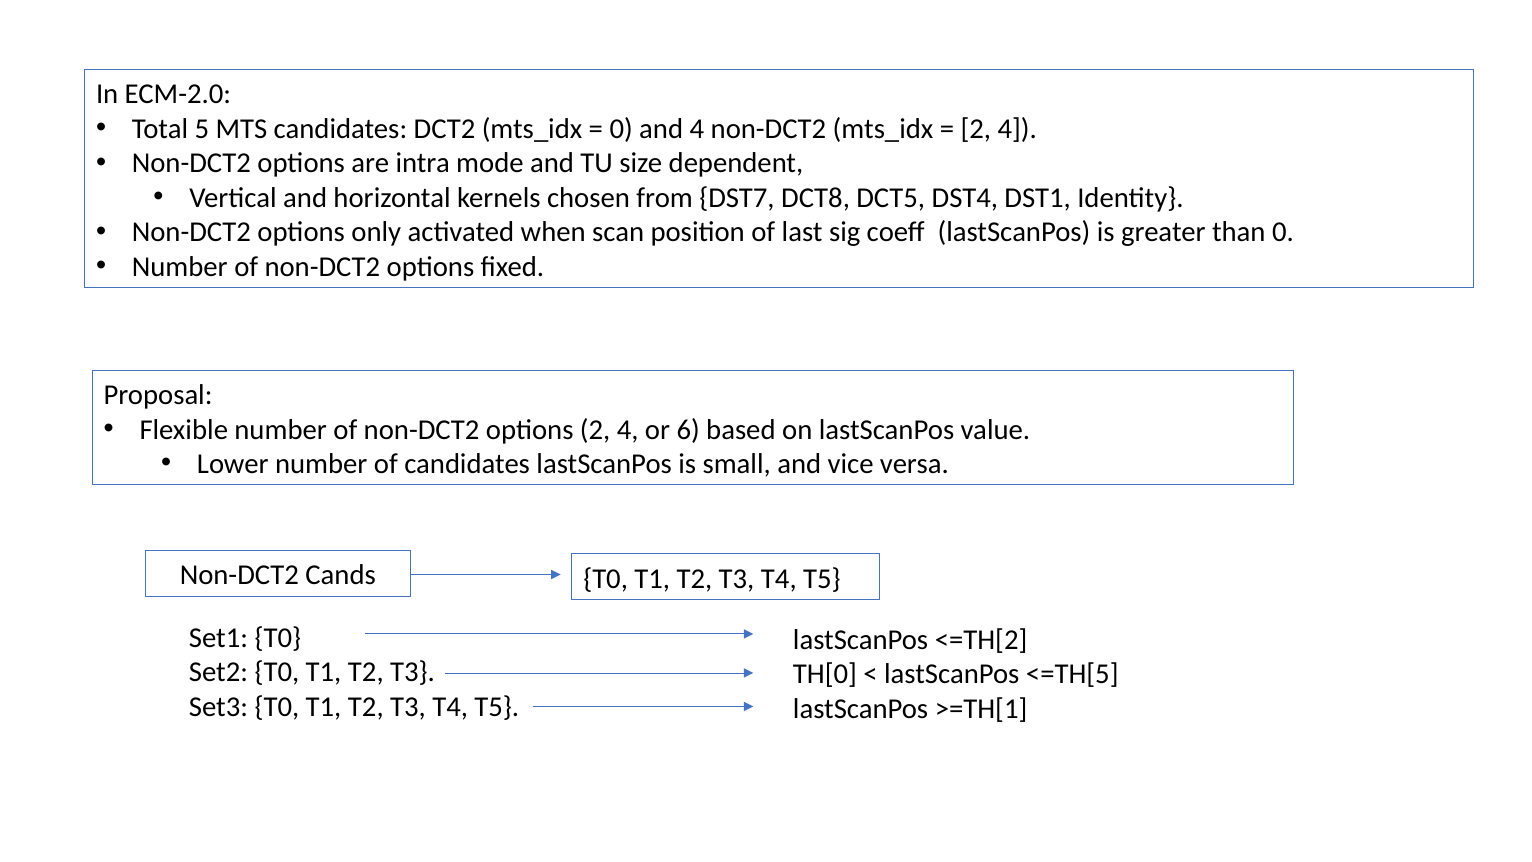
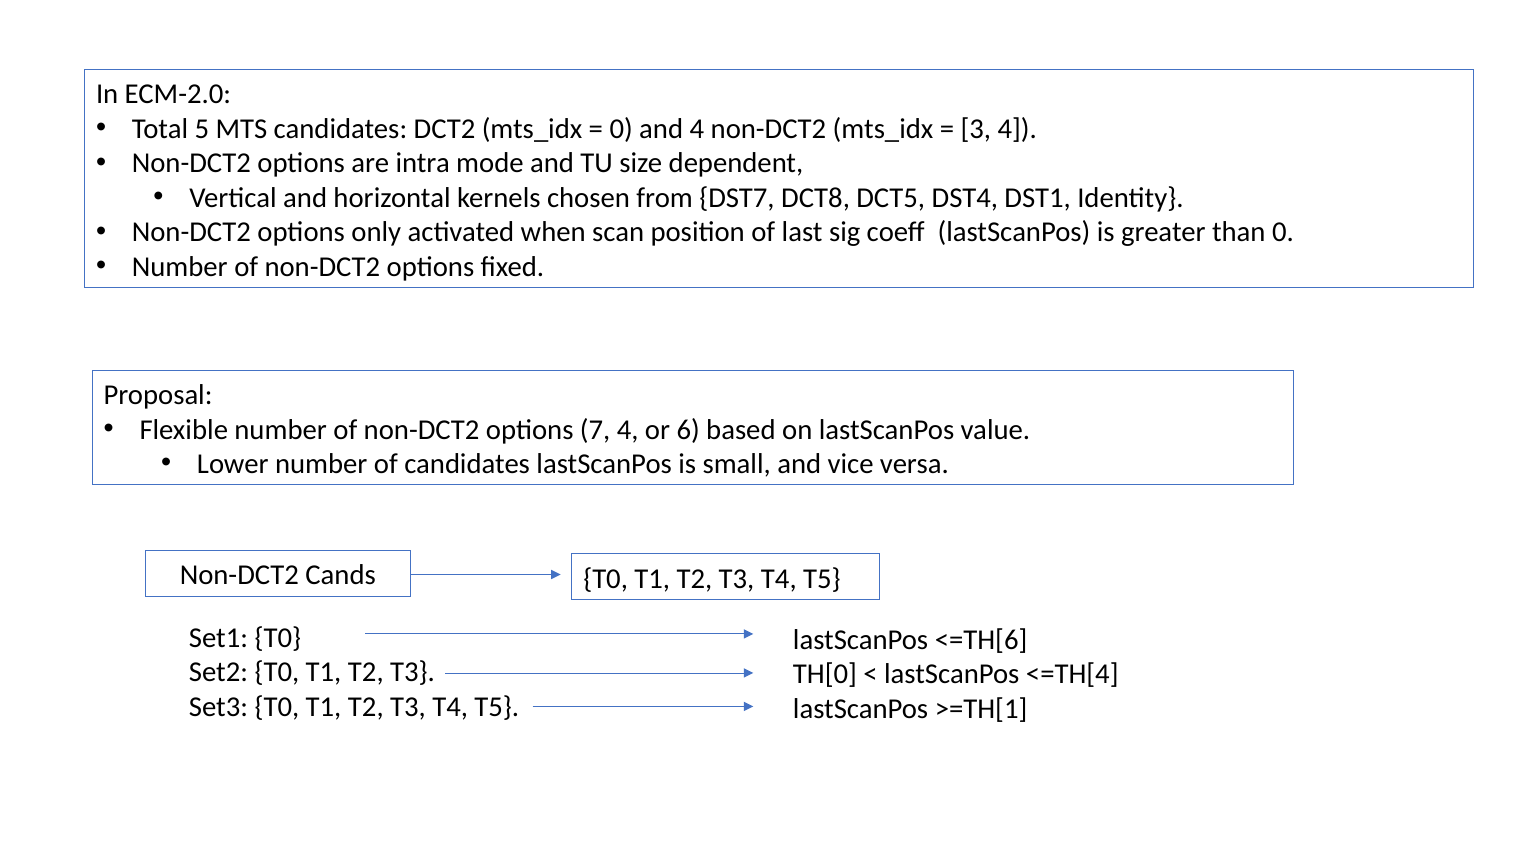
2: 2 -> 3 (976, 129)
options 2: 2 -> 7 (595, 429)
<=TH[2: <=TH[2 -> <=TH[6 (981, 640)
<=TH[5: <=TH[5 -> <=TH[4 (1072, 674)
